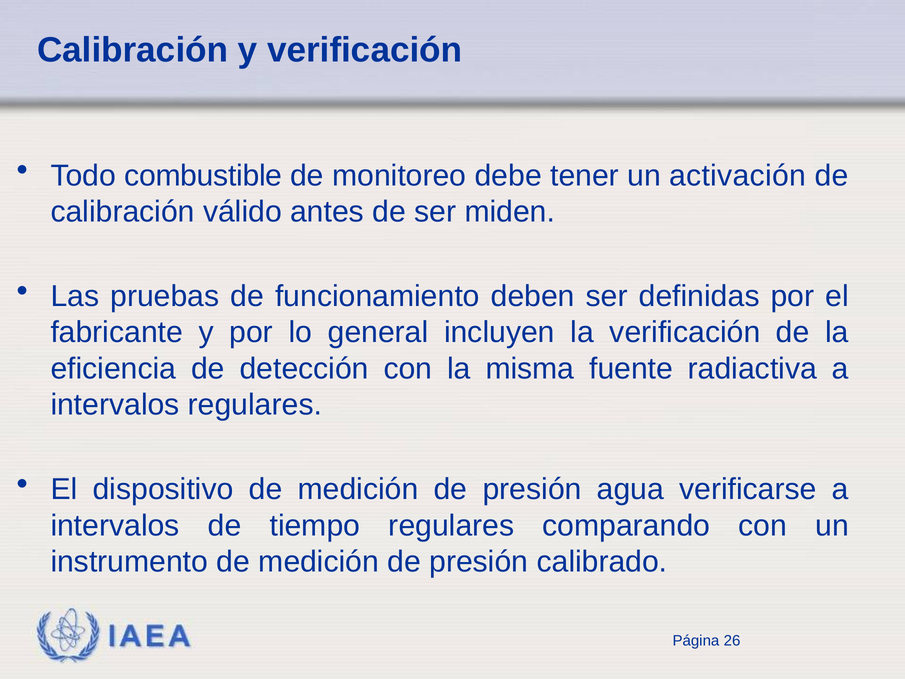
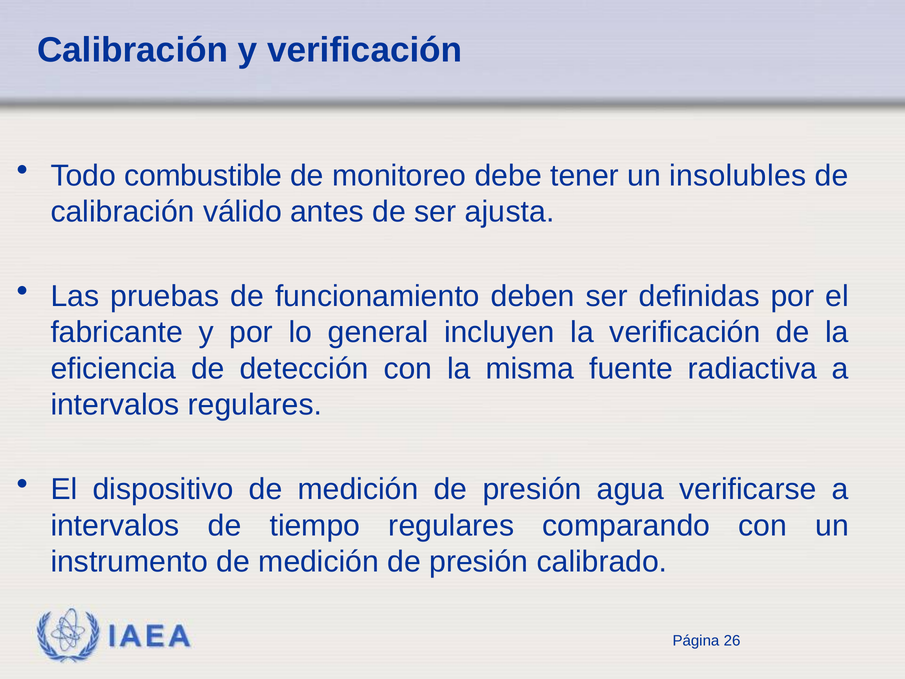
activación: activación -> insolubles (738, 176)
miden: miden -> ajusta (510, 212)
